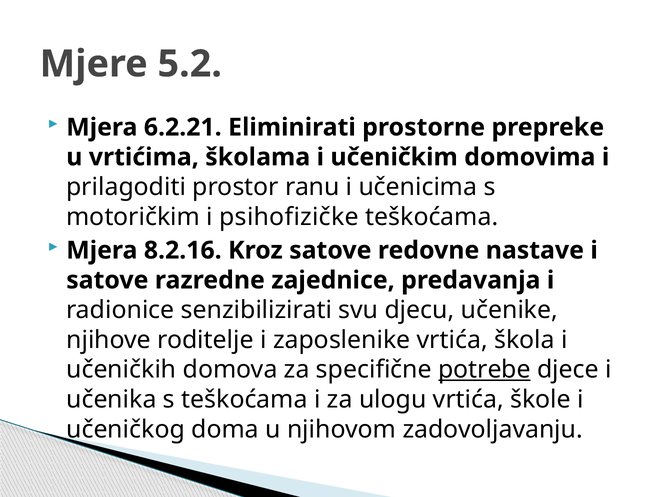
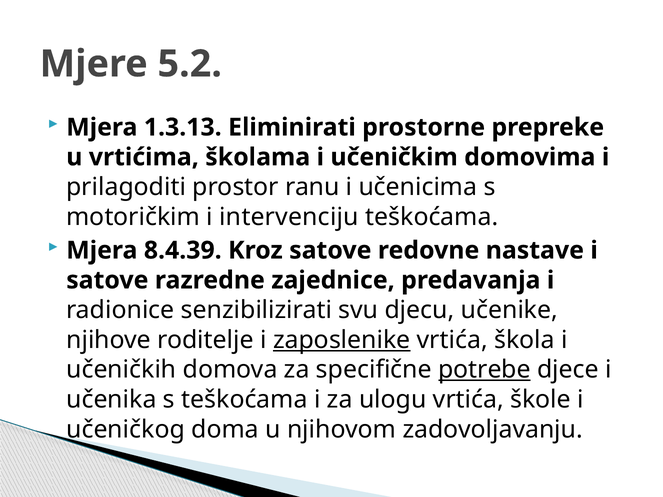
6.2.21: 6.2.21 -> 1.3.13 (183, 127)
psihofizičke: psihofizičke -> intervenciju (289, 217)
8.2.16: 8.2.16 -> 8.4.39 (183, 250)
zaposlenike underline: none -> present (342, 340)
